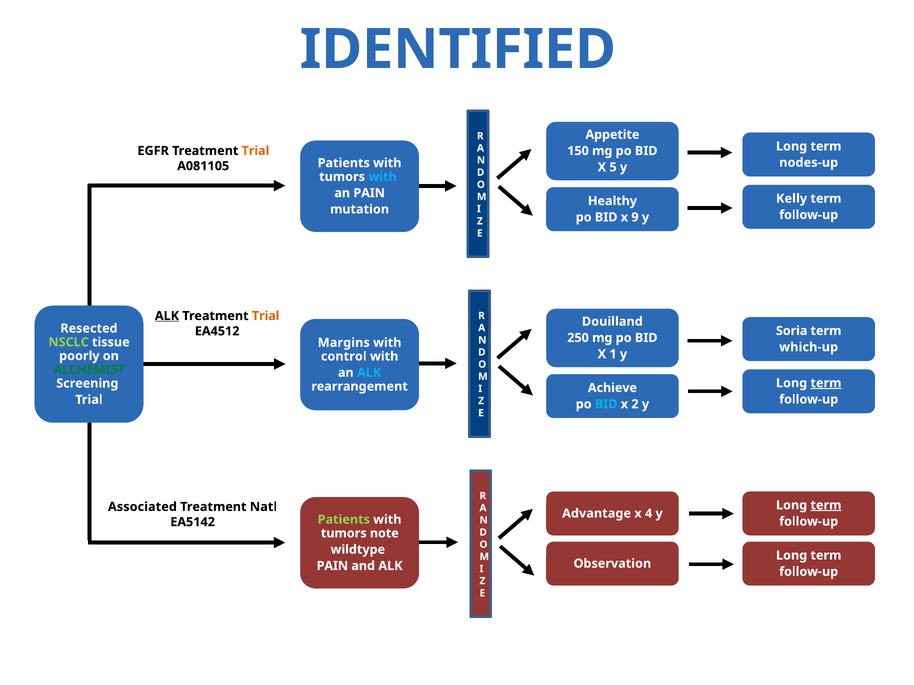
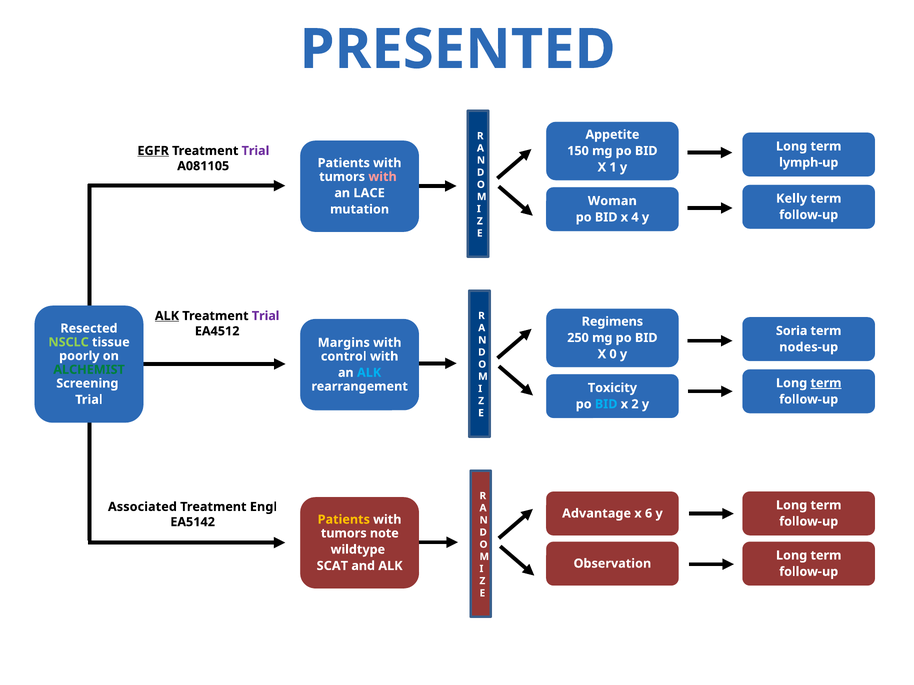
IDENTIFIED: IDENTIFIED -> PRESENTED (458, 50)
EGFR underline: none -> present (153, 151)
Trial colour: orange -> purple (255, 151)
nodes-up: nodes-up -> lymph-up (809, 163)
5: 5 -> 1 (613, 167)
with colour: light blue -> pink (383, 177)
an PAIN: PAIN -> LACE (369, 193)
Healthy: Healthy -> Woman (612, 201)
9: 9 -> 4 (635, 217)
Trial colour: orange -> purple (266, 316)
Douilland: Douilland -> Regimens (612, 322)
which-up: which-up -> nodes-up (809, 347)
1: 1 -> 0 (613, 354)
Achieve: Achieve -> Toxicity (612, 388)
term underline: present -> none (826, 506)
Natl: Natl -> Engl (263, 507)
4: 4 -> 6 (649, 514)
Patients colour: light green -> yellow (344, 520)
PAIN: PAIN -> SCAT (332, 566)
